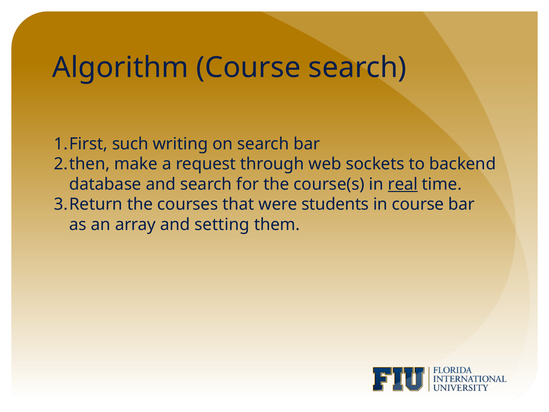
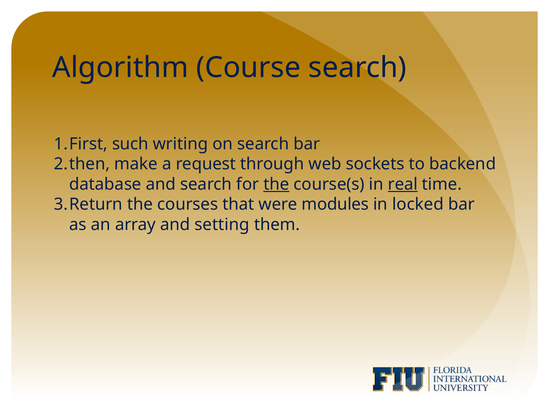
the underline: none -> present (276, 184)
students: students -> modules (335, 204)
in course: course -> locked (418, 204)
